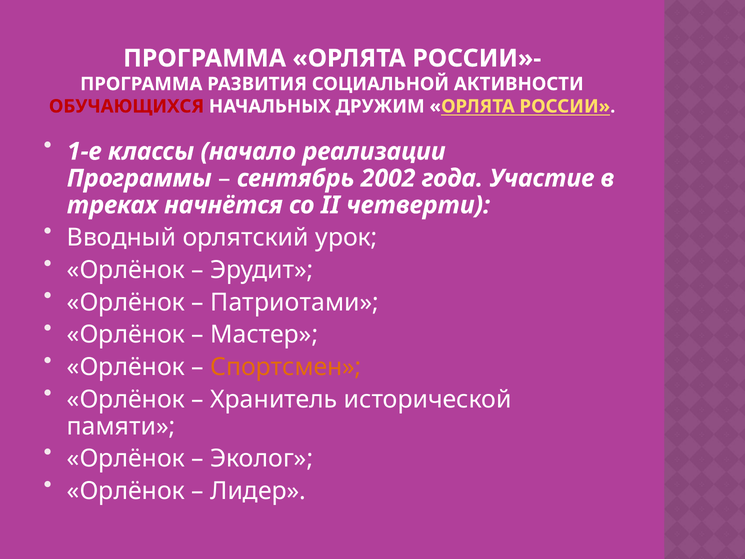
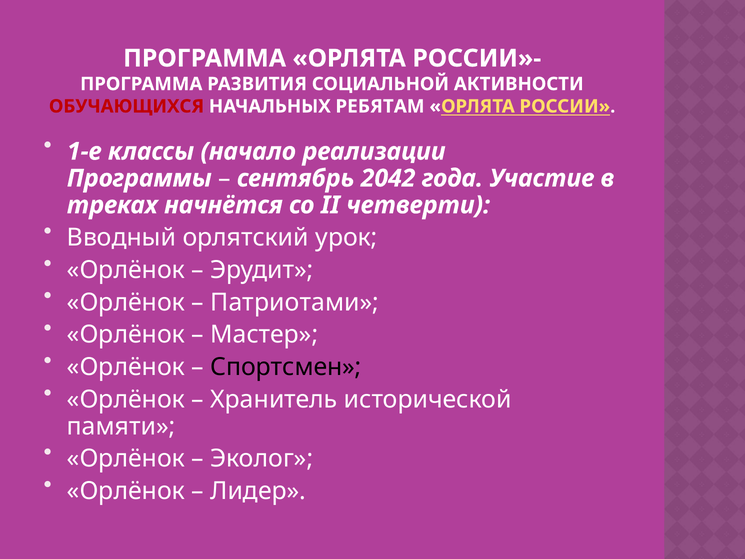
ДРУЖИМ: ДРУЖИМ -> РЕБЯТАМ (380, 106)
2002: 2002 -> 2042 (388, 178)
Спортсмен colour: orange -> black (286, 367)
